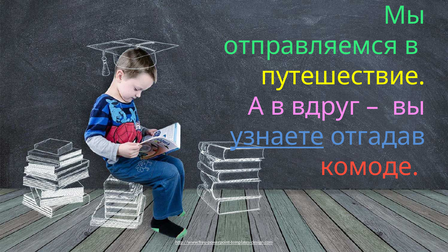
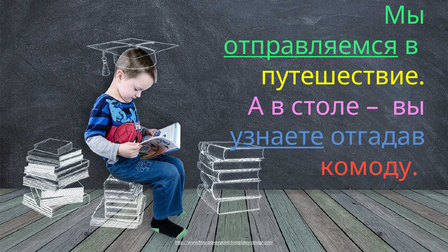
отправляемся underline: none -> present (311, 46)
вдруг: вдруг -> столе (325, 106)
комоде: комоде -> комоду (369, 167)
